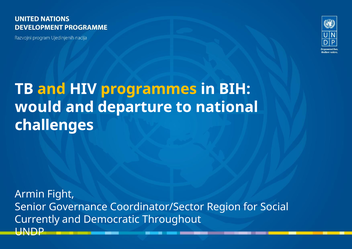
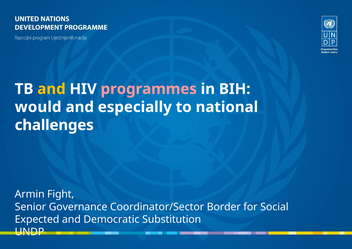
programmes colour: yellow -> pink (149, 89)
departure: departure -> especially (135, 107)
Region: Region -> Border (224, 207)
Currently: Currently -> Expected (37, 219)
Throughout: Throughout -> Substitution (172, 219)
